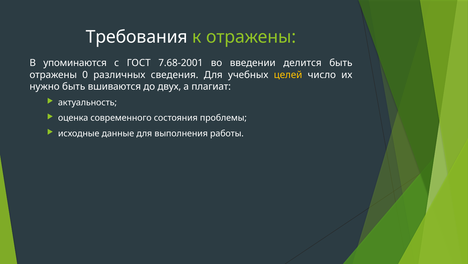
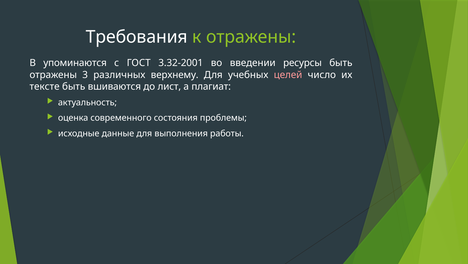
7.68-2001: 7.68-2001 -> 3.32-2001 (181, 63)
делится: делится -> ресурсы (303, 63)
0: 0 -> 3 (85, 75)
сведения: сведения -> верхнему (175, 75)
целей colour: yellow -> pink (288, 75)
нужно: нужно -> тексте (45, 86)
двух: двух -> лист (169, 86)
